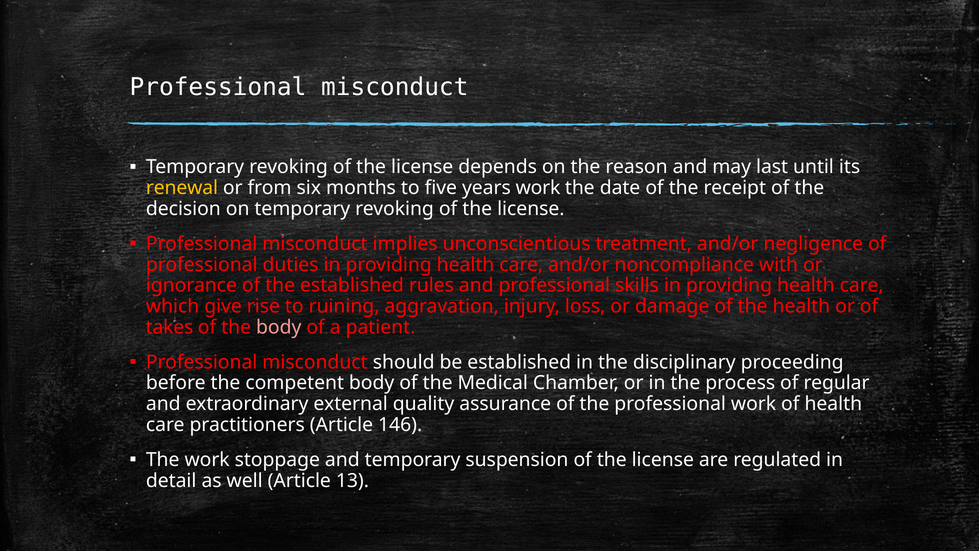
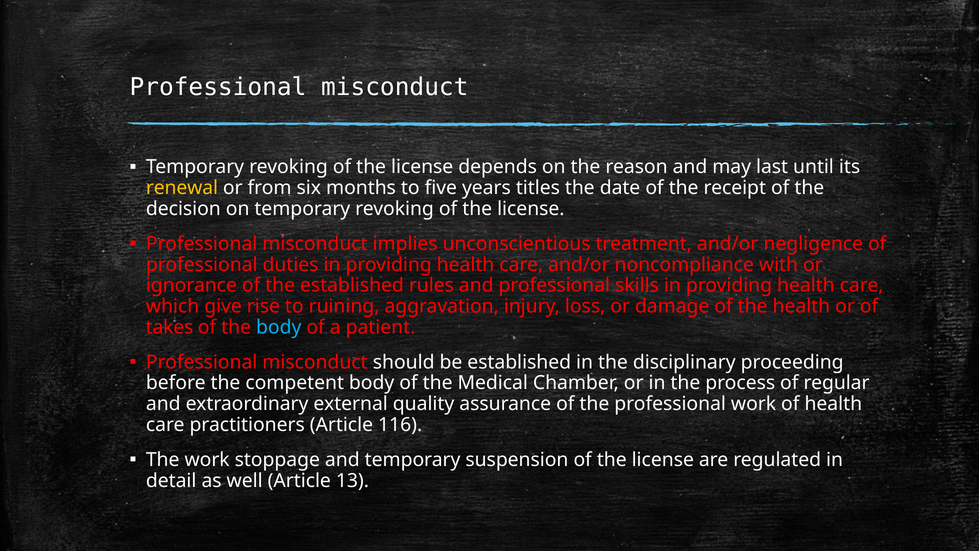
years work: work -> titles (538, 188)
body colour: pink -> light blue (279, 327)
146: 146 -> 116 (400, 425)
